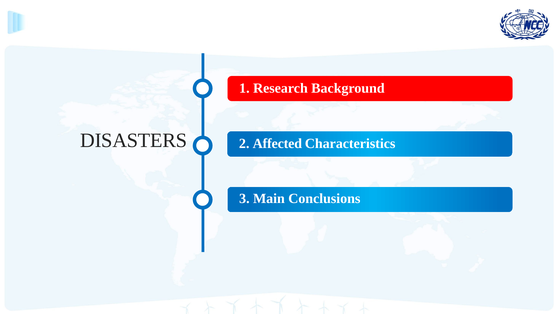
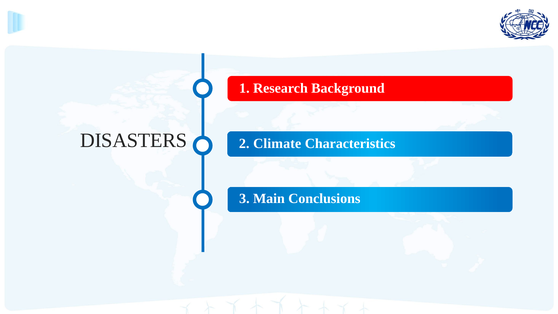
Affected: Affected -> Climate (277, 144)
